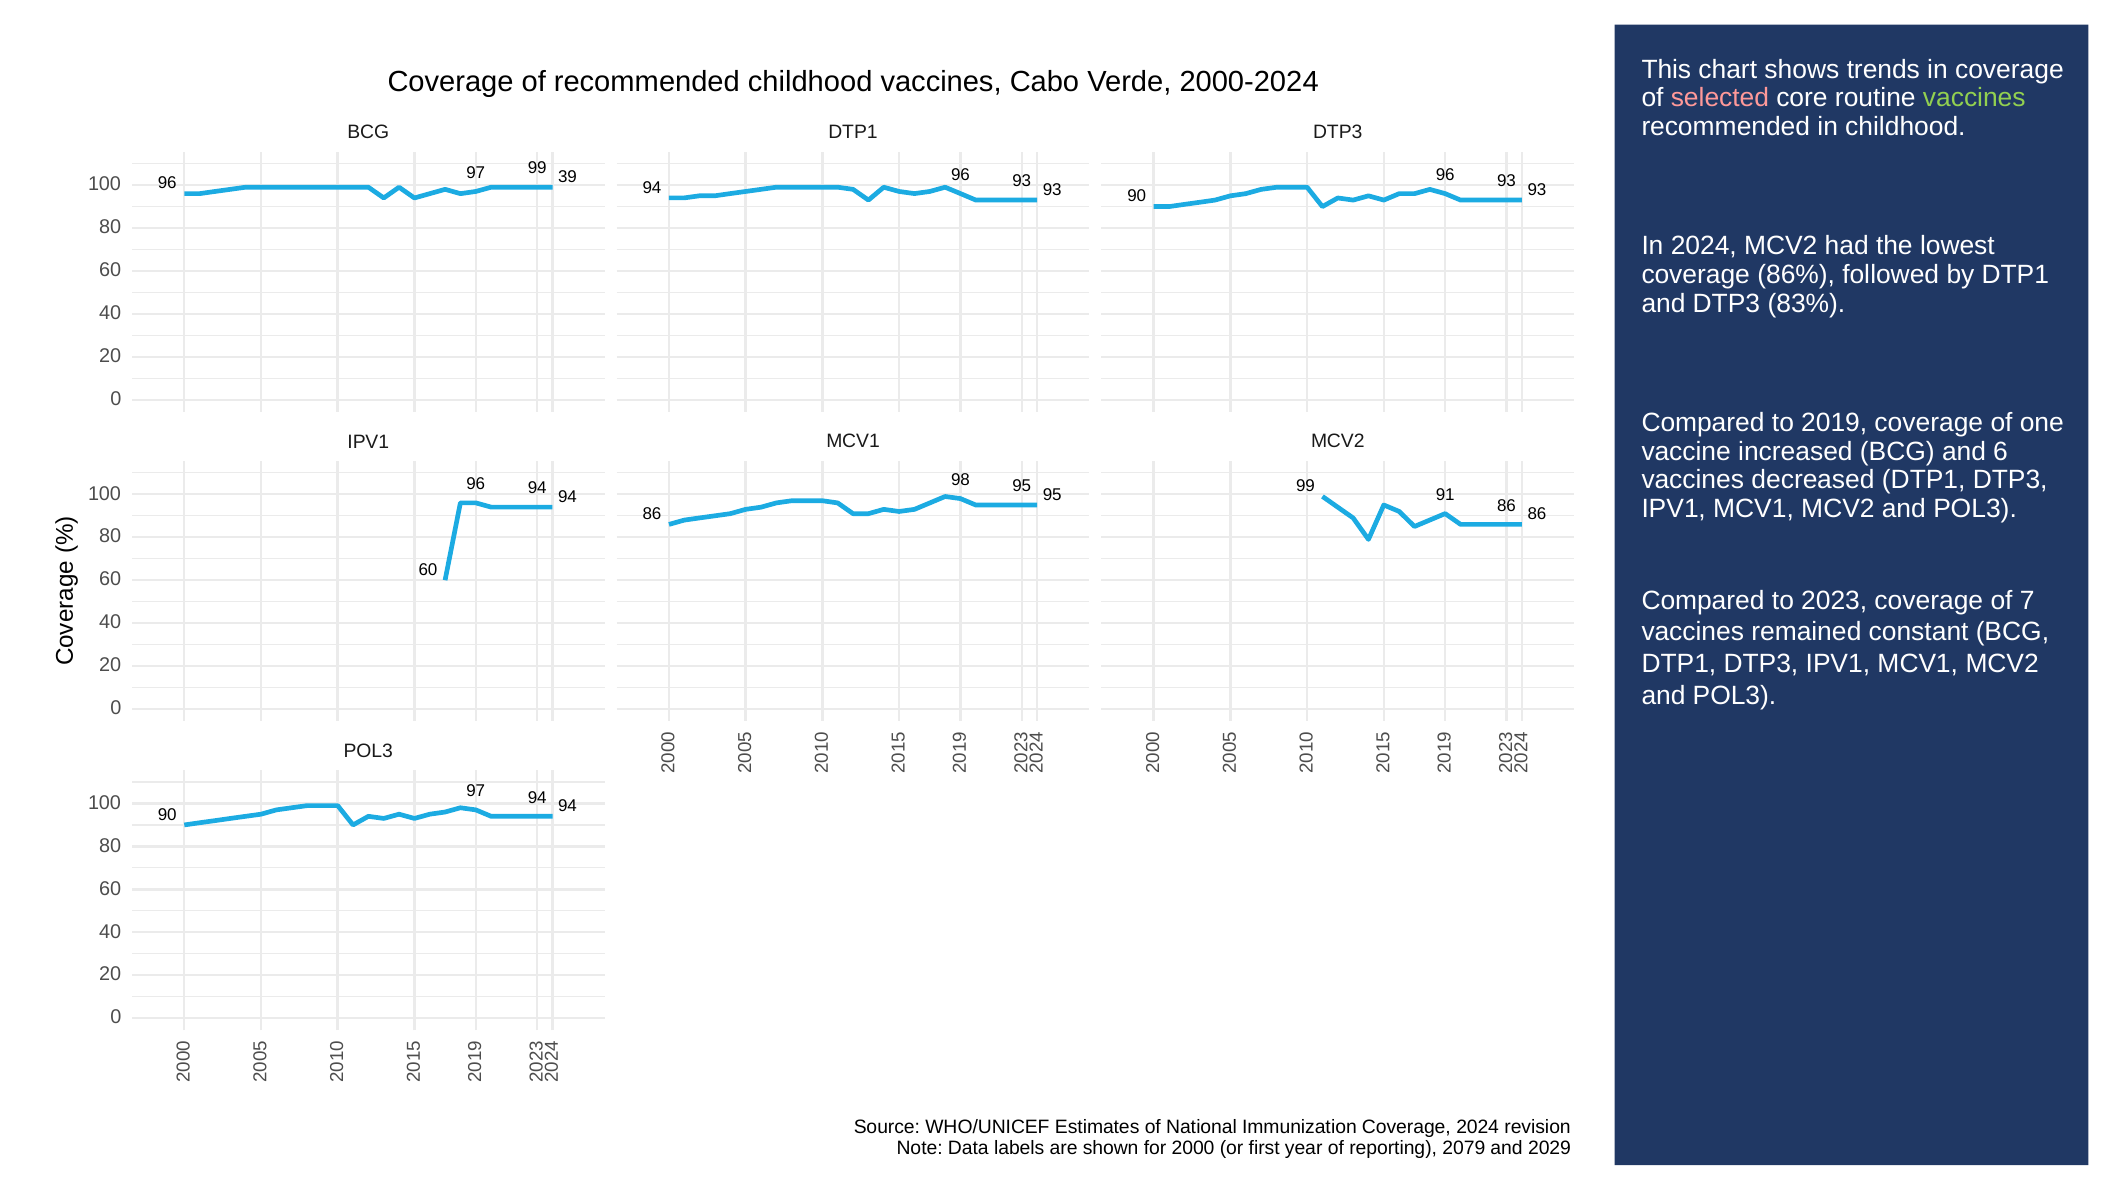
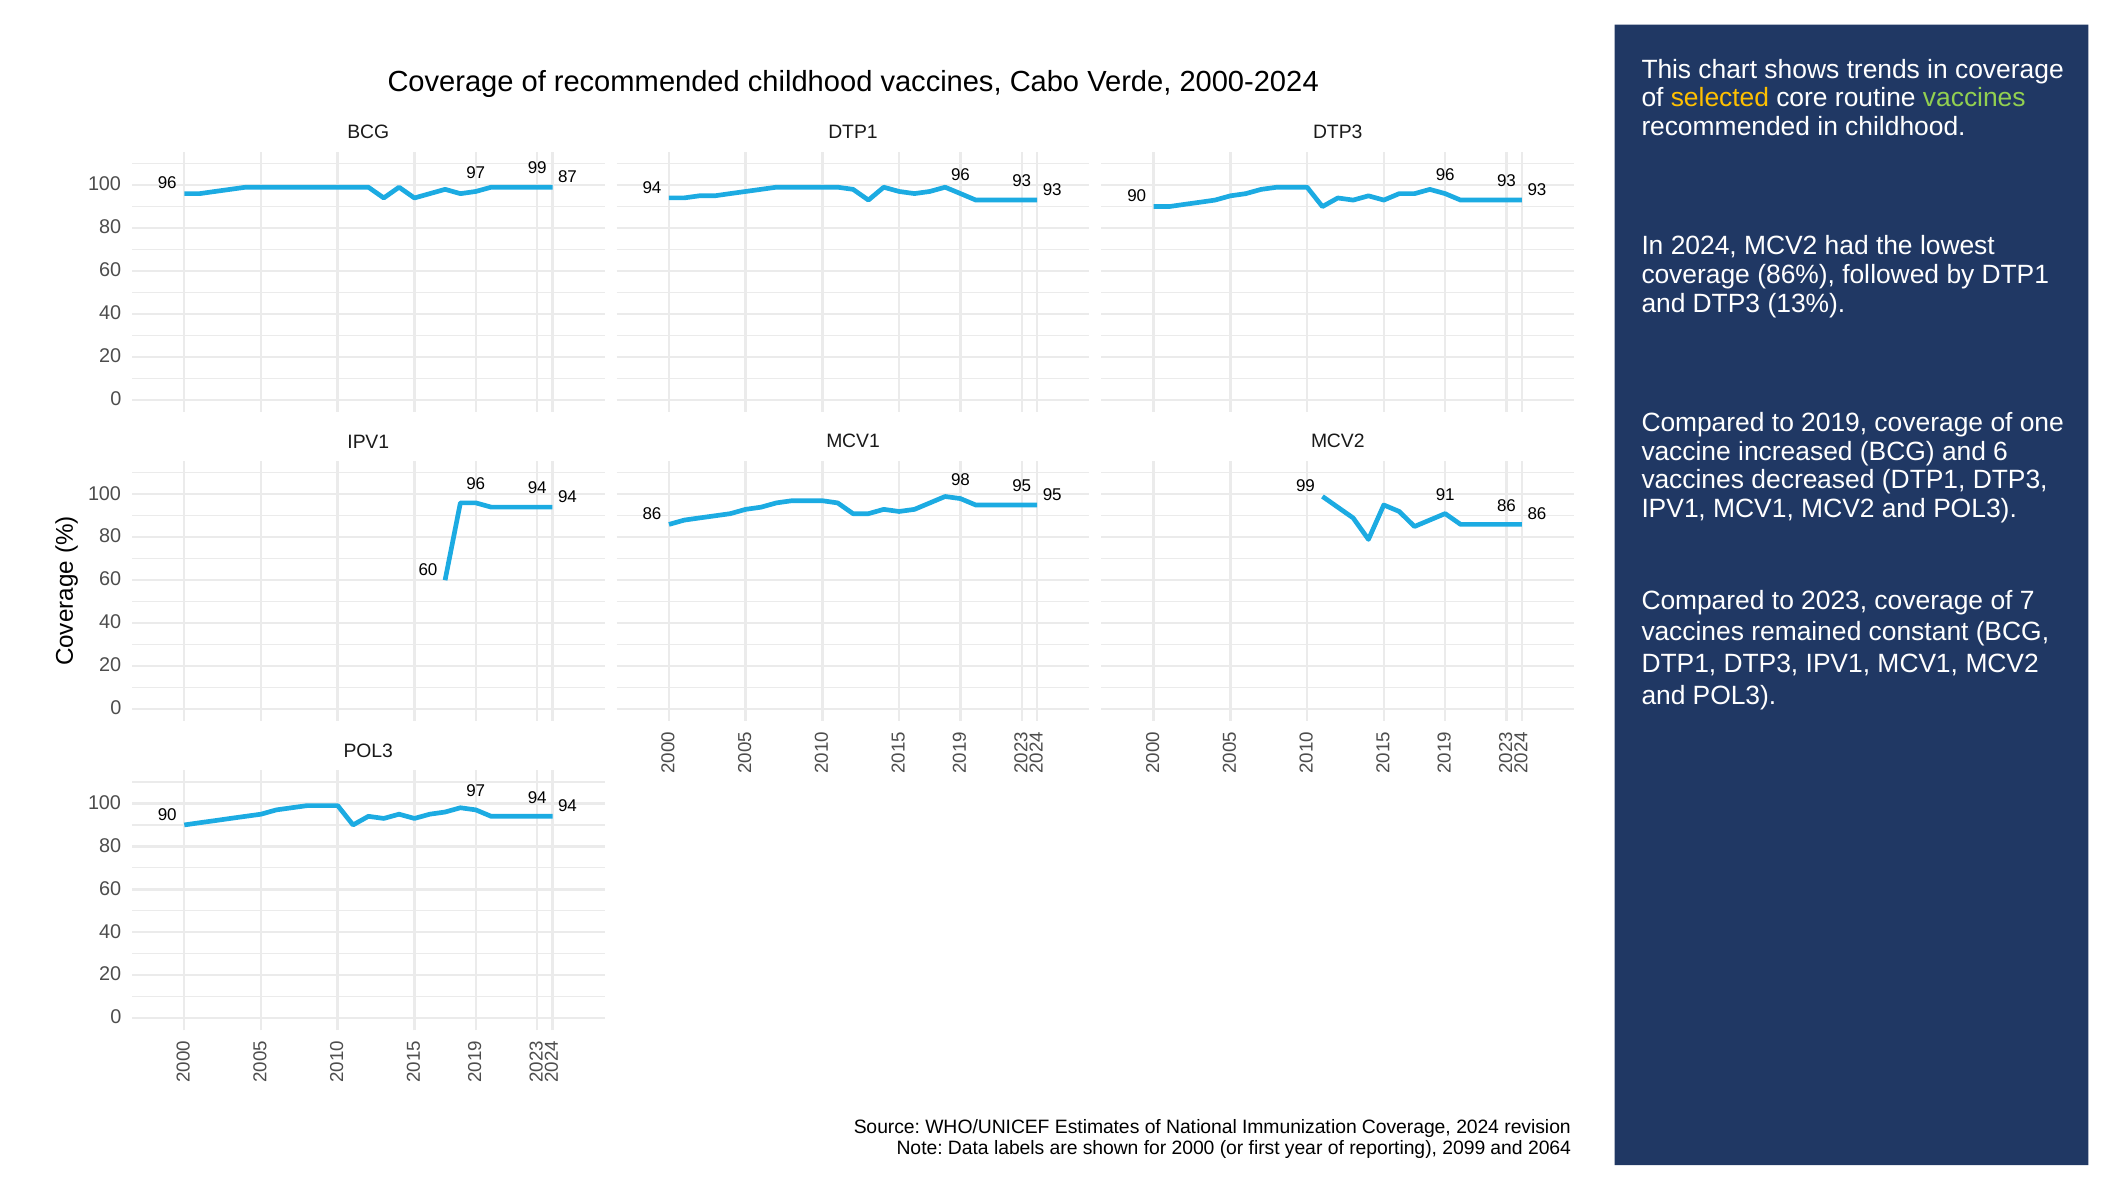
selected colour: pink -> yellow (1720, 98)
39: 39 -> 87 (568, 177)
83%: 83% -> 13% (1806, 303)
2079: 2079 -> 2099 (1464, 1148)
2029: 2029 -> 2064 (1549, 1148)
